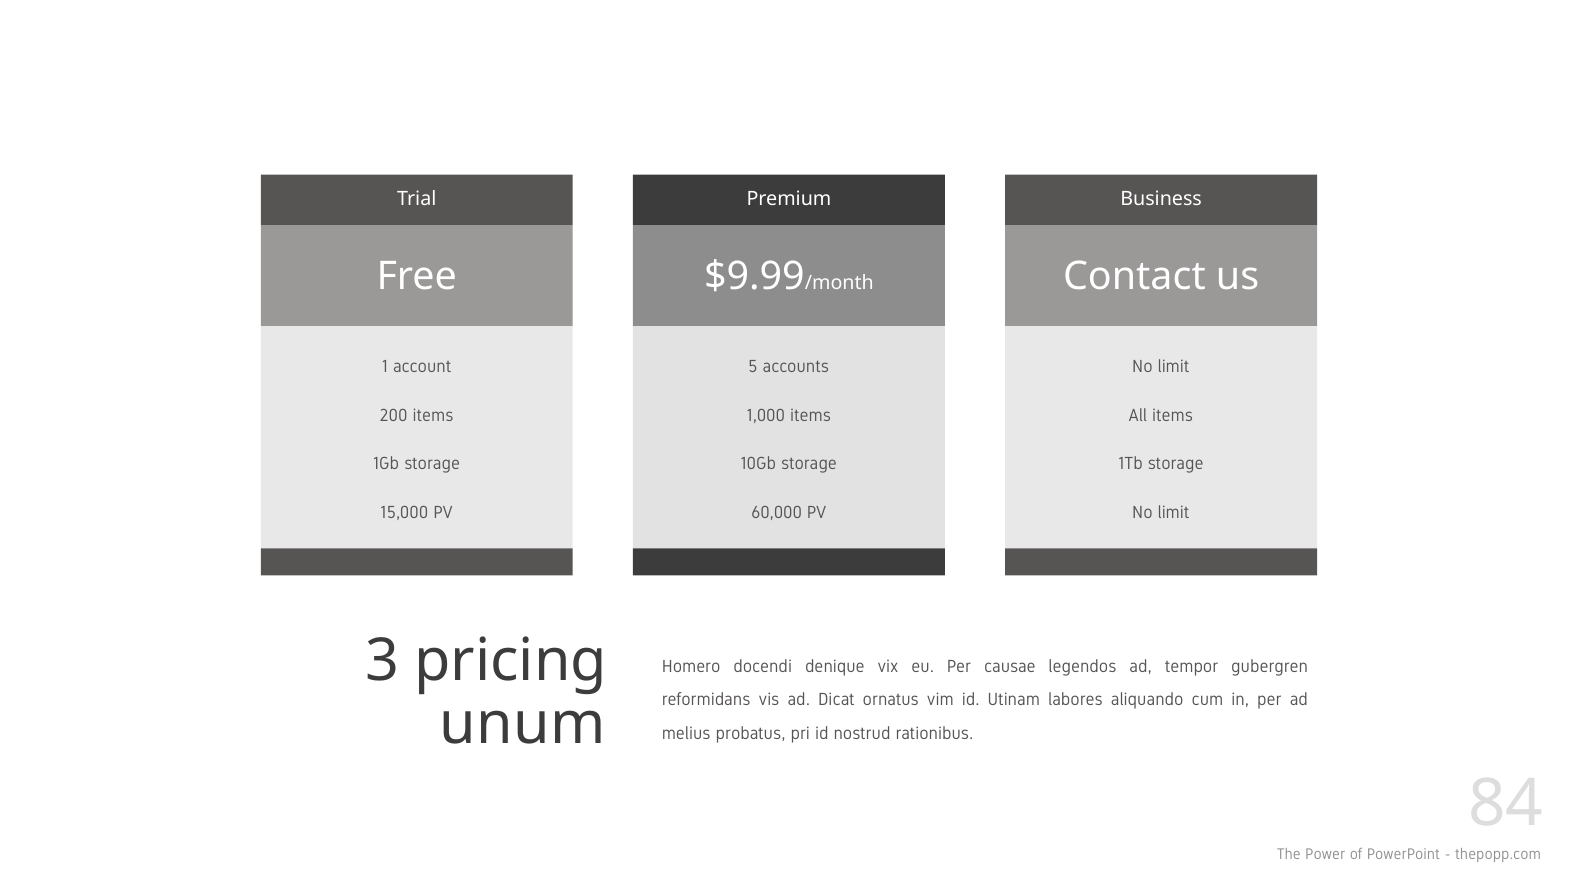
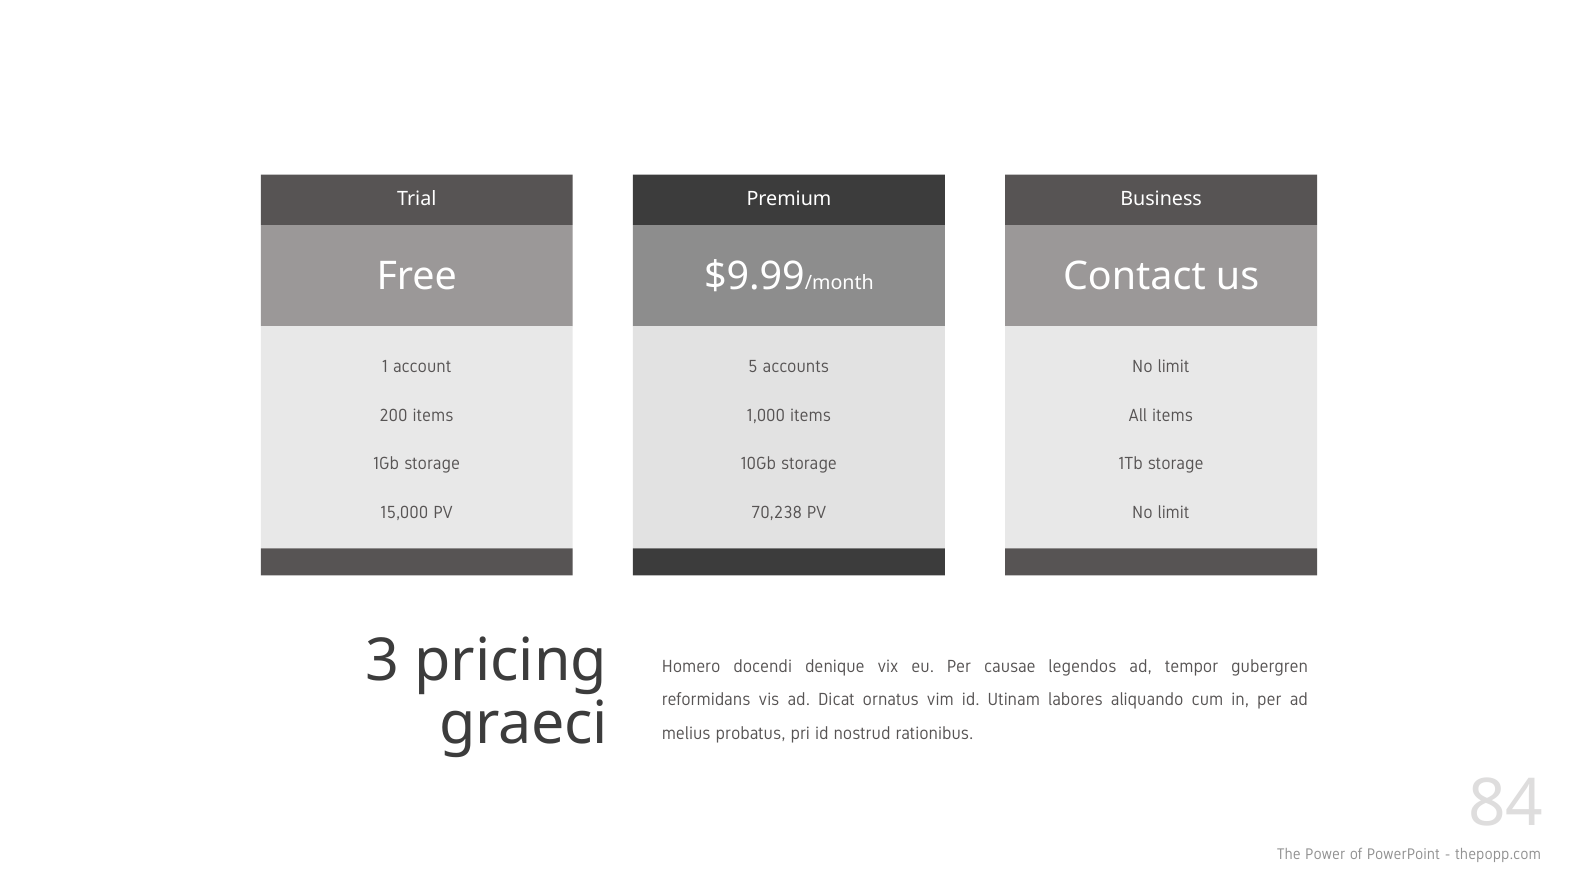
60,000: 60,000 -> 70,238 (777, 512)
unum: unum -> graeci (523, 724)
